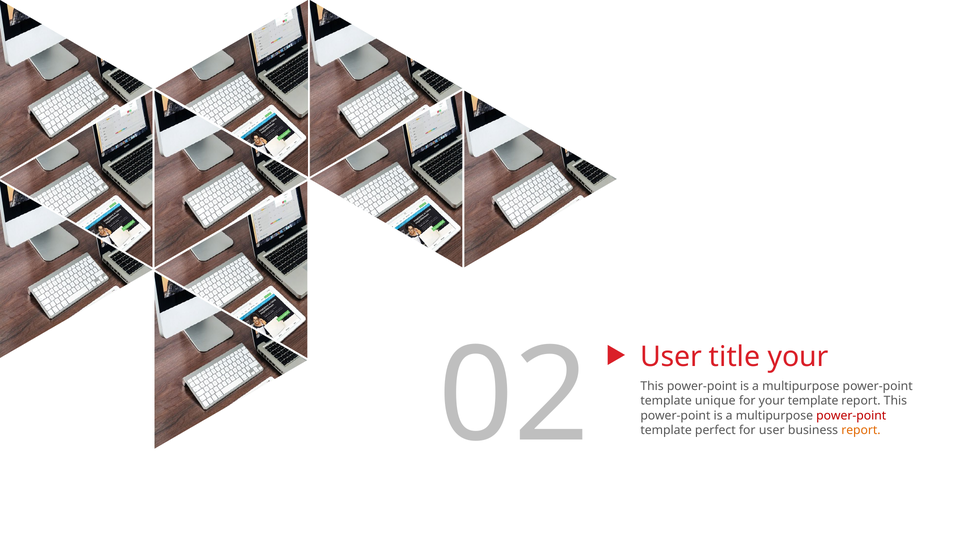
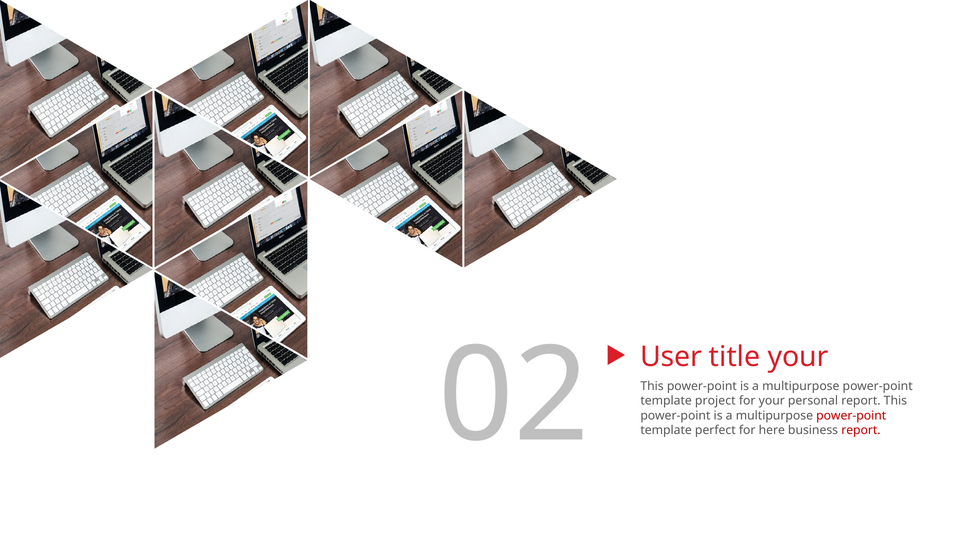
unique: unique -> project (715, 401)
your template: template -> personal (813, 401)
for user: user -> here (772, 431)
report colour: orange -> red (861, 431)
